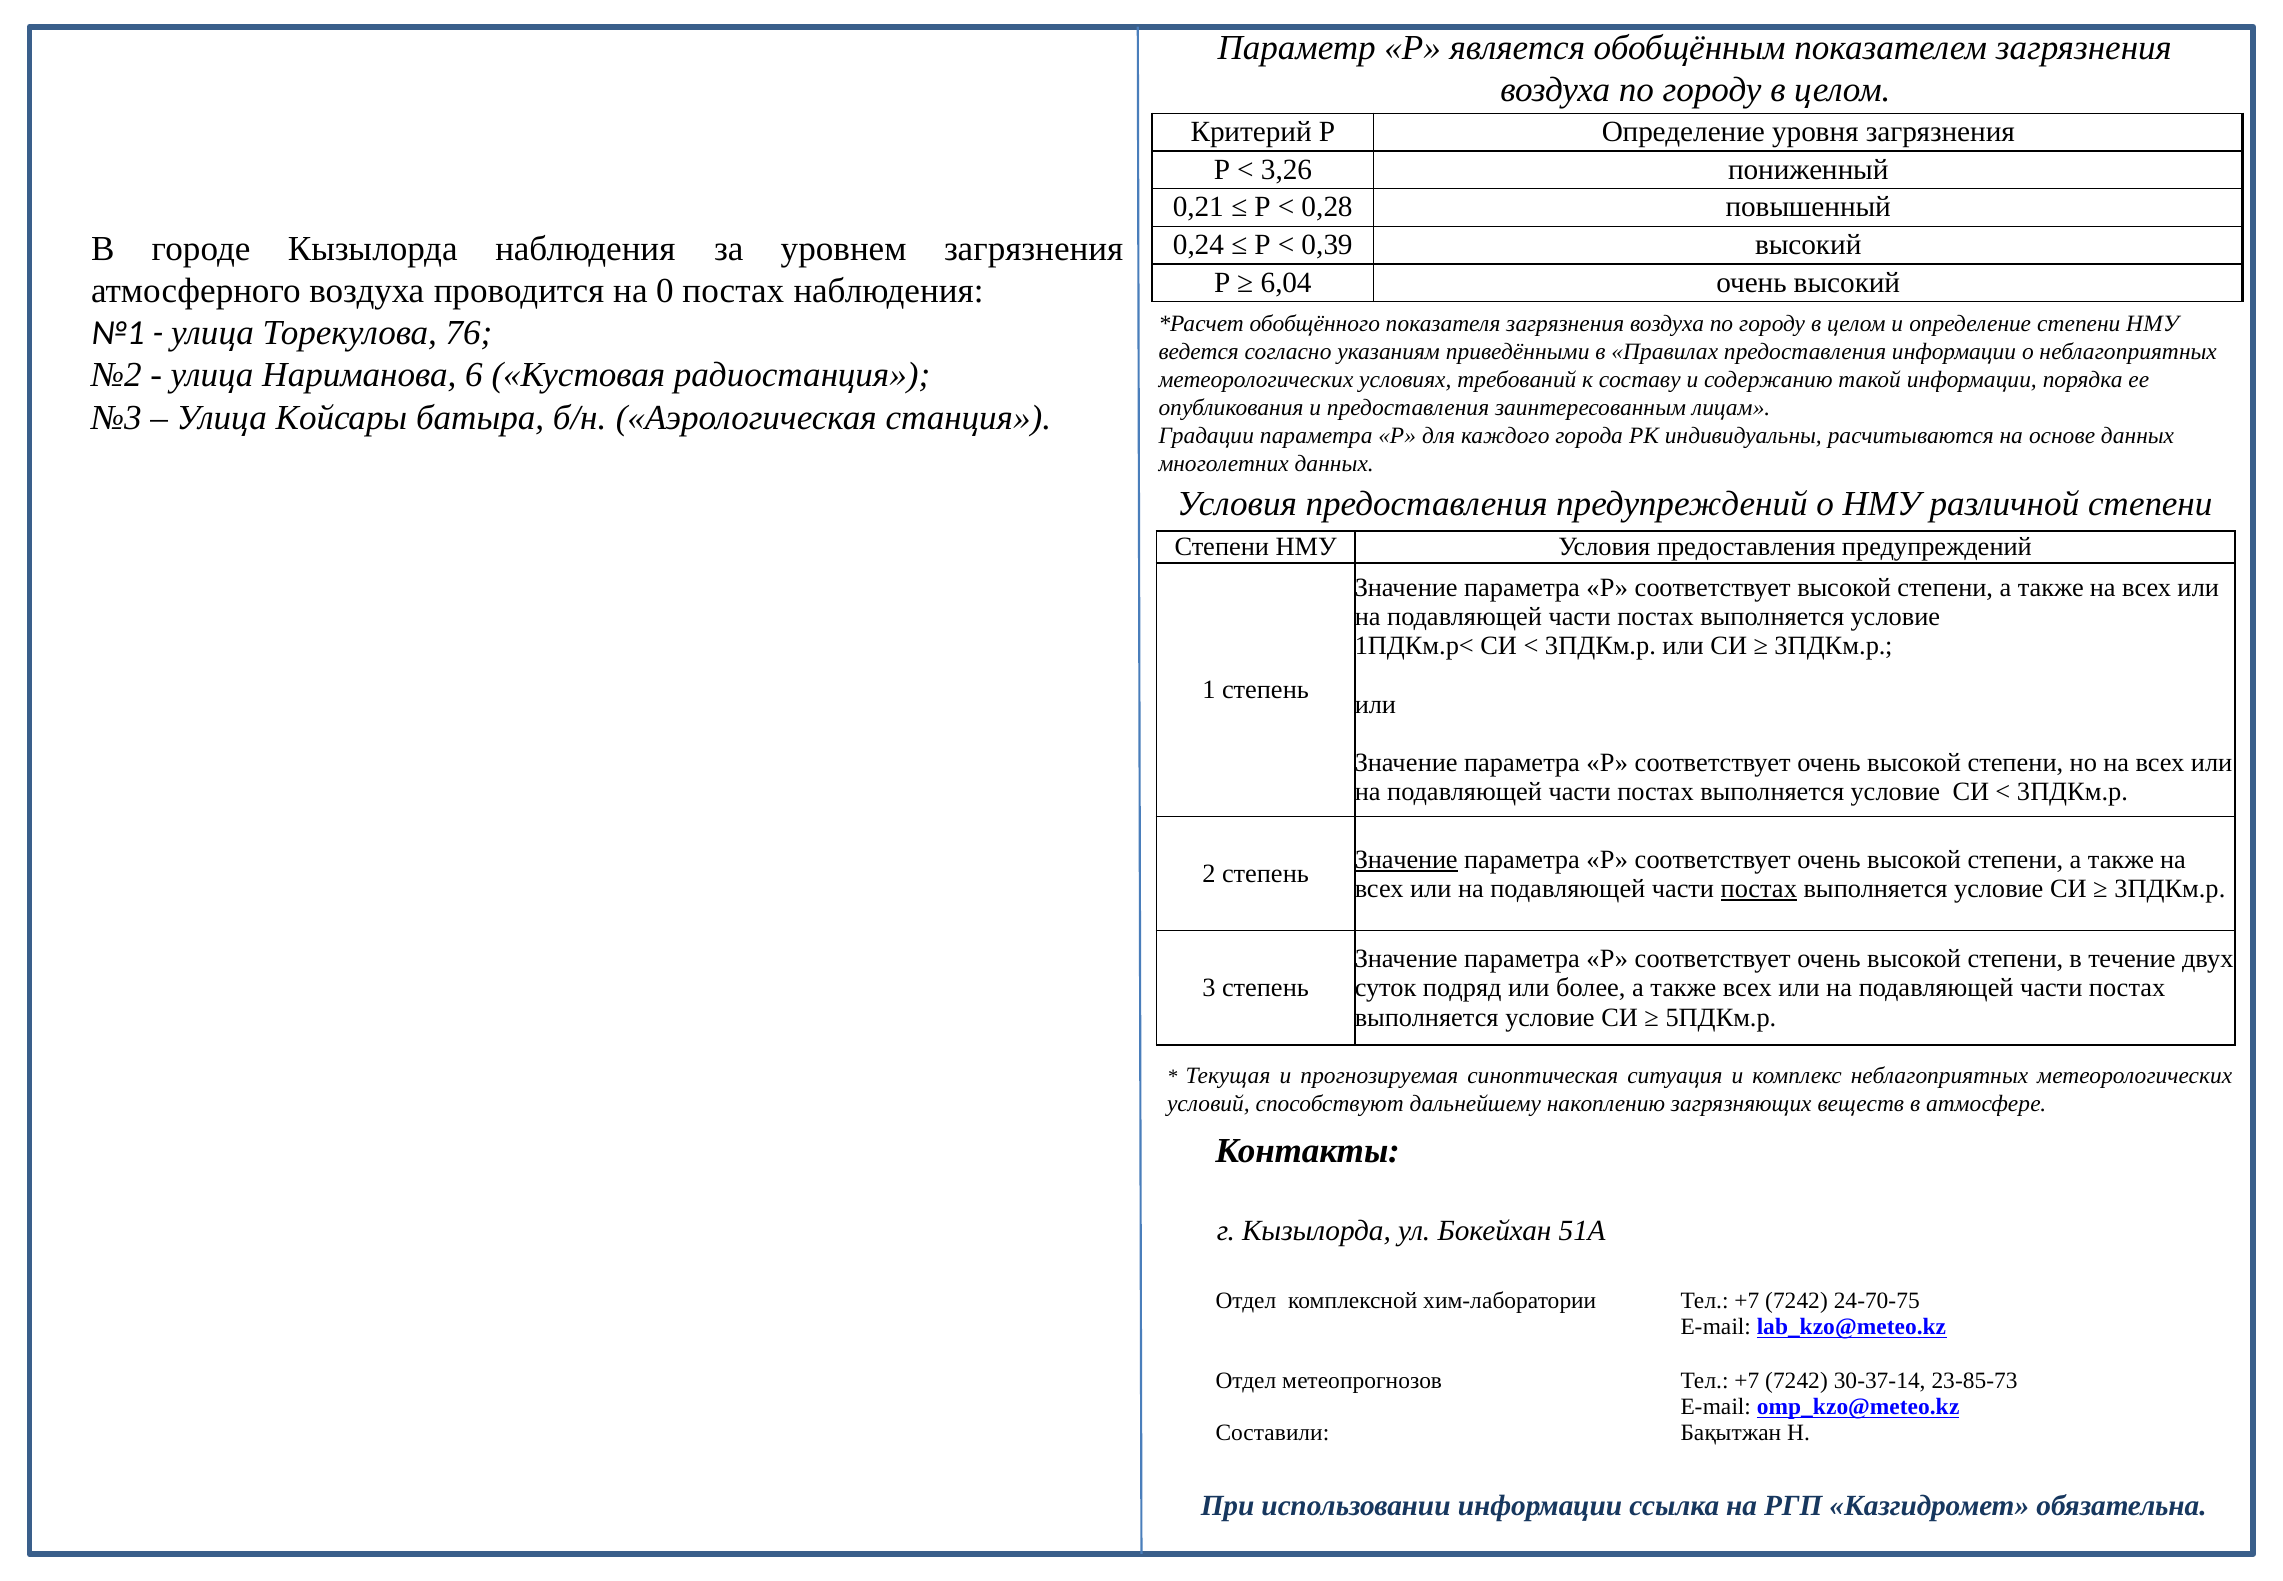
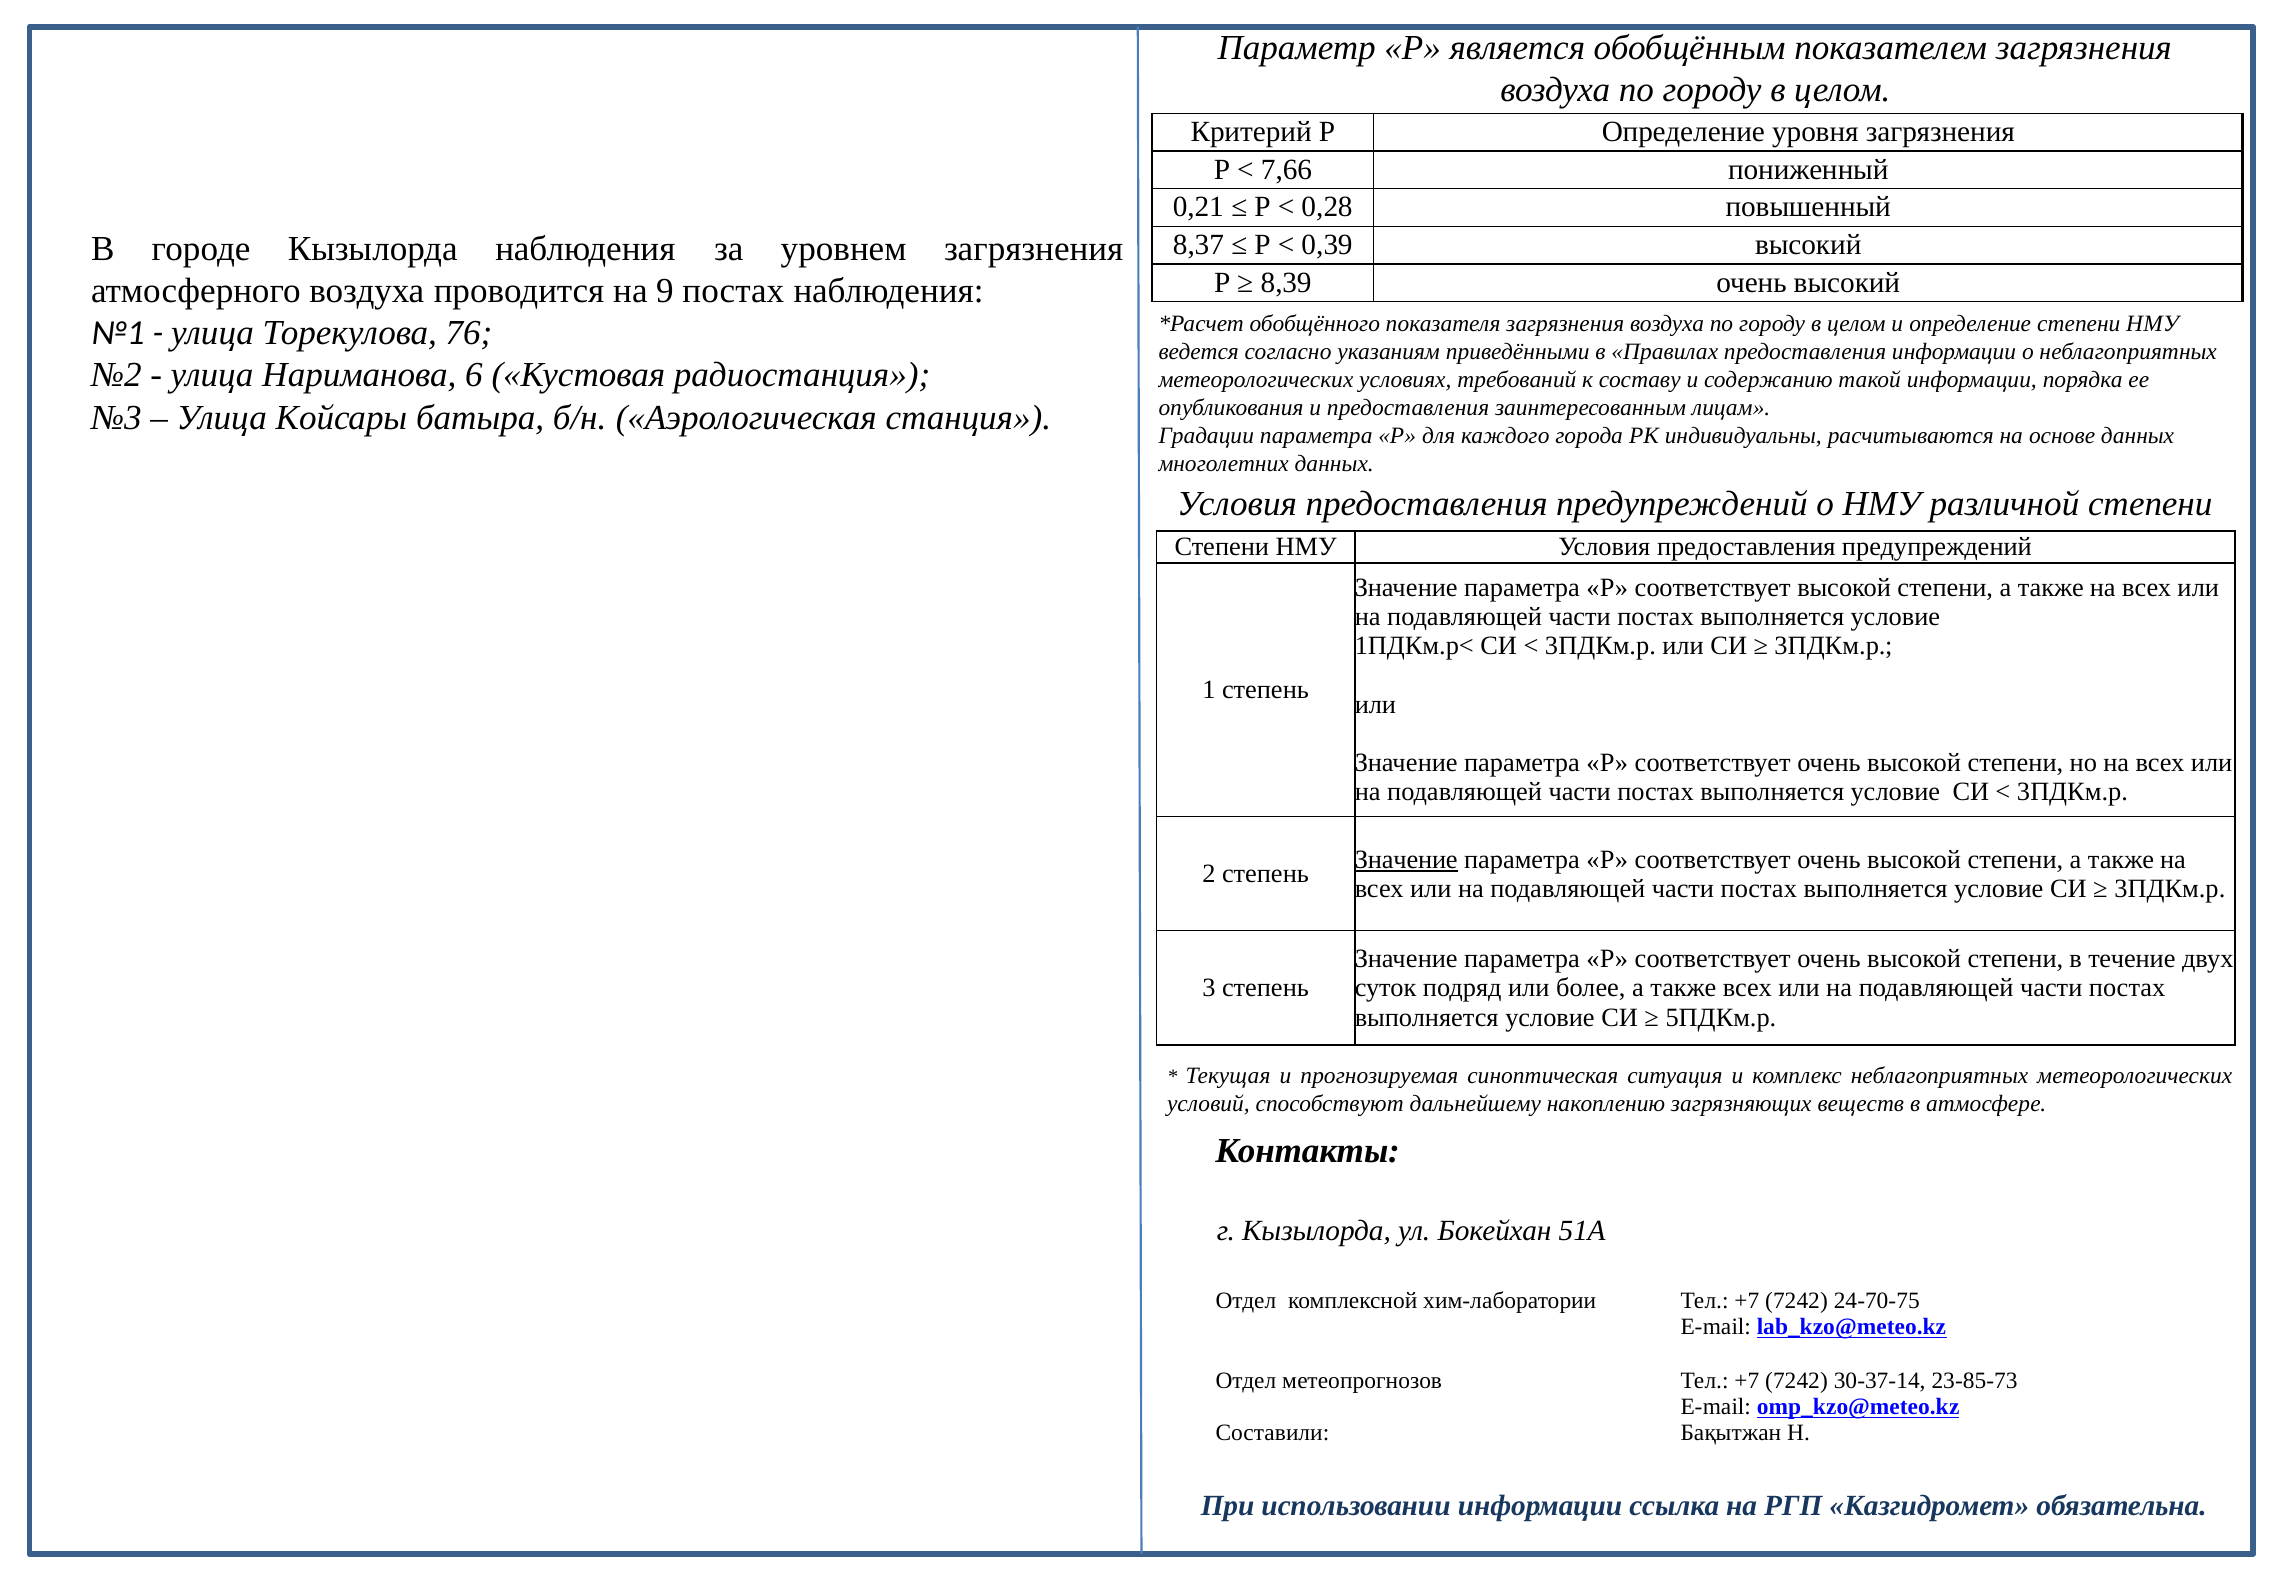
3,26: 3,26 -> 7,66 (1286, 170)
0,24: 0,24 -> 8,37 (1198, 245)
6,04: 6,04 -> 8,39 (1286, 283)
0: 0 -> 9 (665, 291)
постах underline: present -> none (1759, 888)
